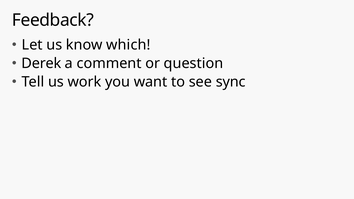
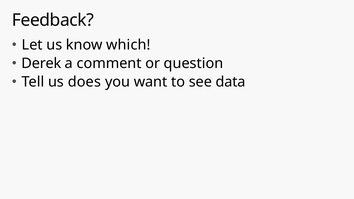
work: work -> does (84, 82)
sync: sync -> data (231, 82)
